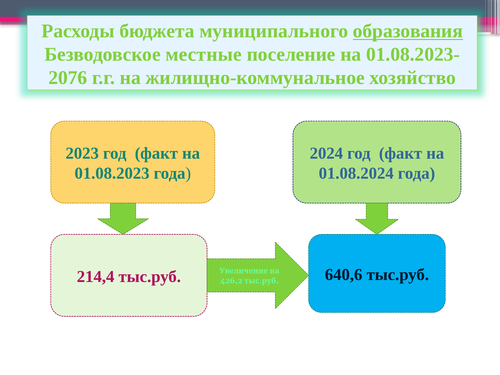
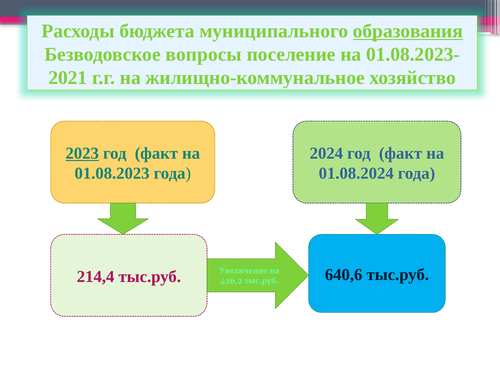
местные: местные -> вопросы (204, 54)
2076: 2076 -> 2021 (68, 78)
2023 underline: none -> present (82, 153)
